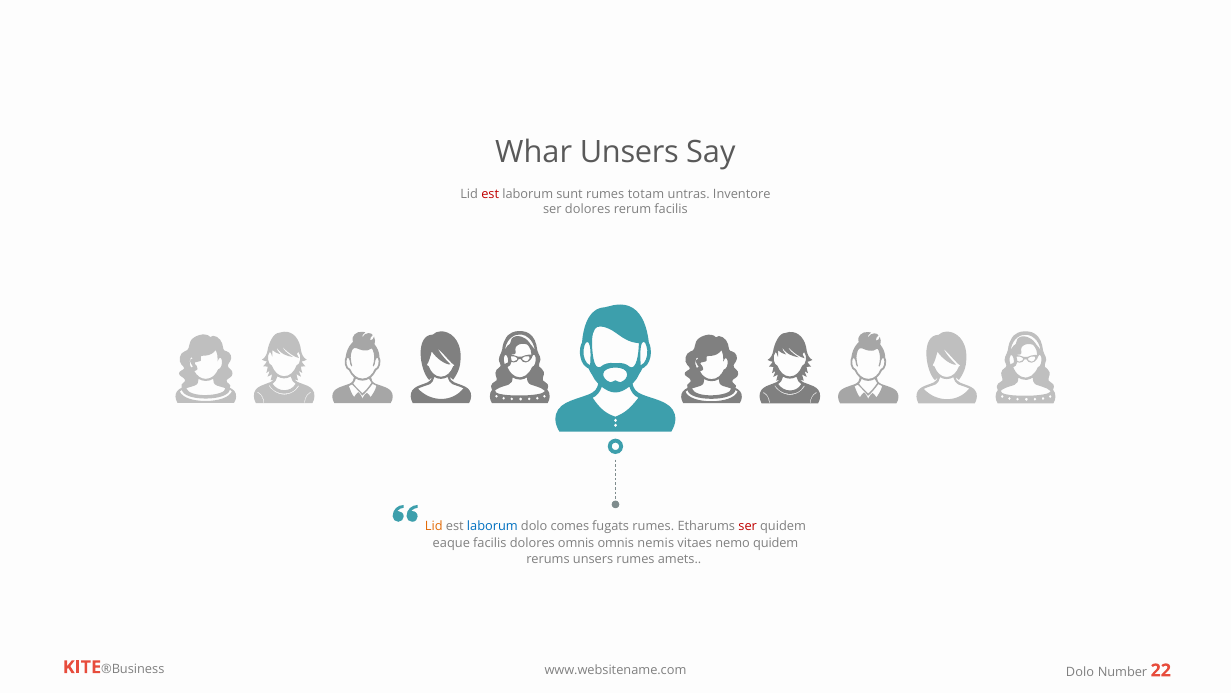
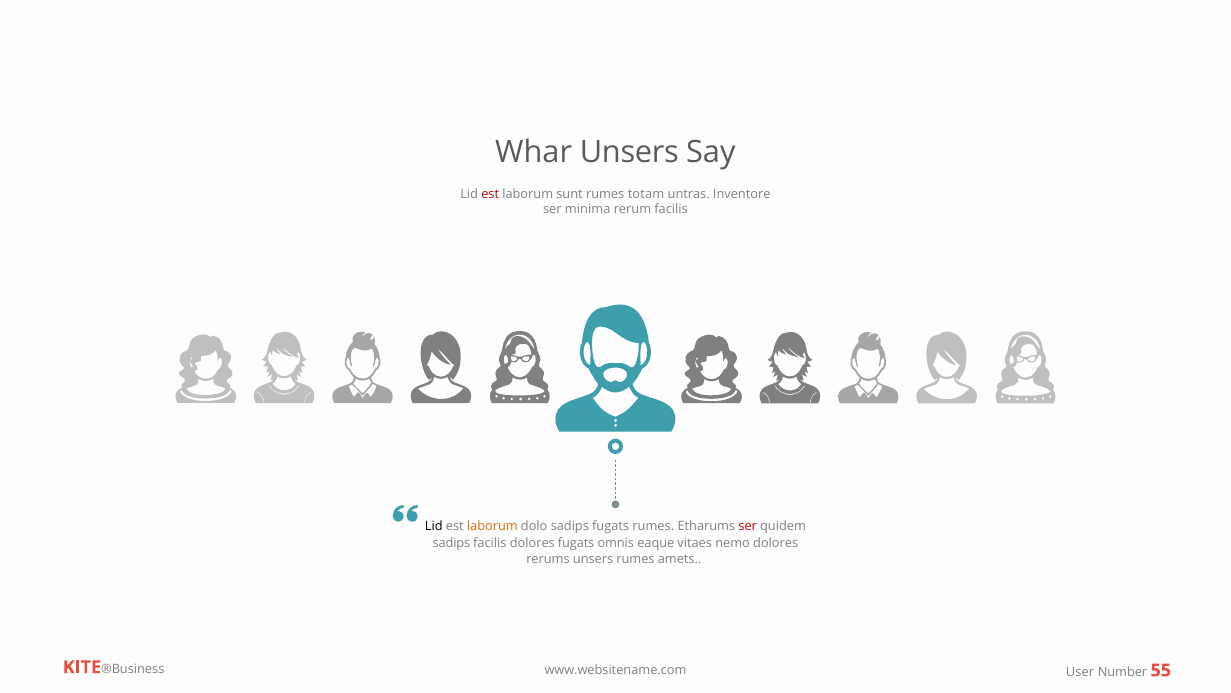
ser dolores: dolores -> minima (588, 210)
Lid colour: orange -> black (434, 526)
laborum colour: blue -> orange (492, 526)
dolo comes: comes -> sadips (570, 526)
eaque: eaque -> sadips (451, 543)
dolores omnis: omnis -> fugats (576, 543)
nemis: nemis -> eaque (656, 543)
nemo quidem: quidem -> dolores (776, 543)
www.websitename.com Dolo: Dolo -> User (1080, 672)
22: 22 -> 55 (1161, 670)
